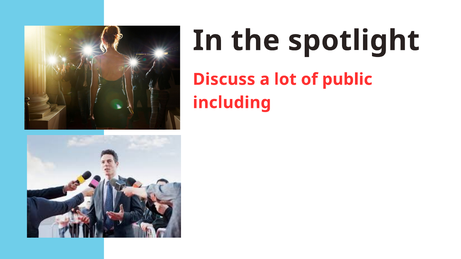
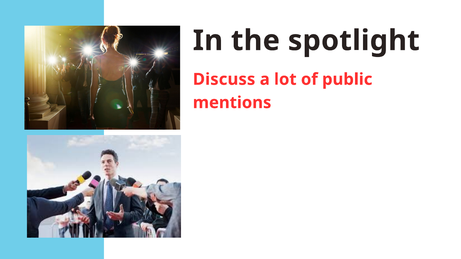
including: including -> mentions (232, 103)
